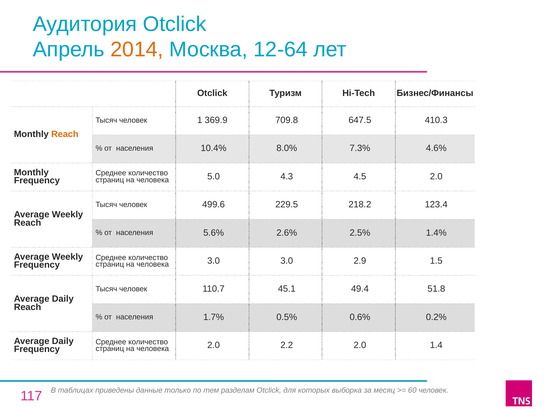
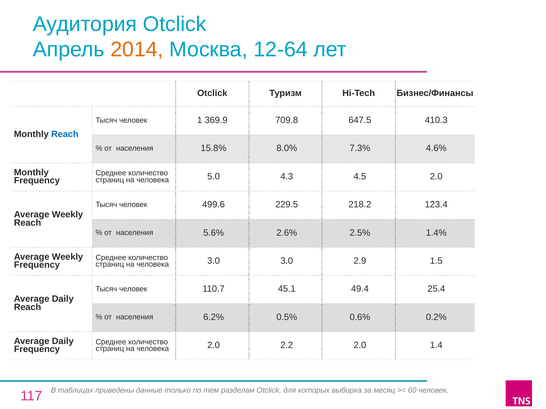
Reach colour: orange -> blue (65, 134)
10.4%: 10.4% -> 15.8% (214, 149)
51.8: 51.8 -> 25.4 (436, 289)
1.7%: 1.7% -> 6.2% (214, 317)
